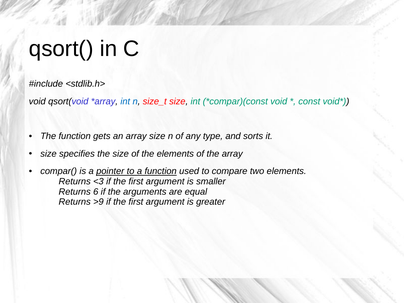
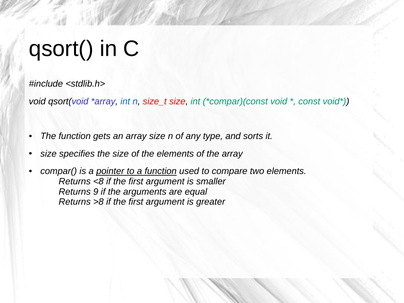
<3: <3 -> <8 (98, 181)
6: 6 -> 9 (96, 192)
>9: >9 -> >8 (98, 202)
